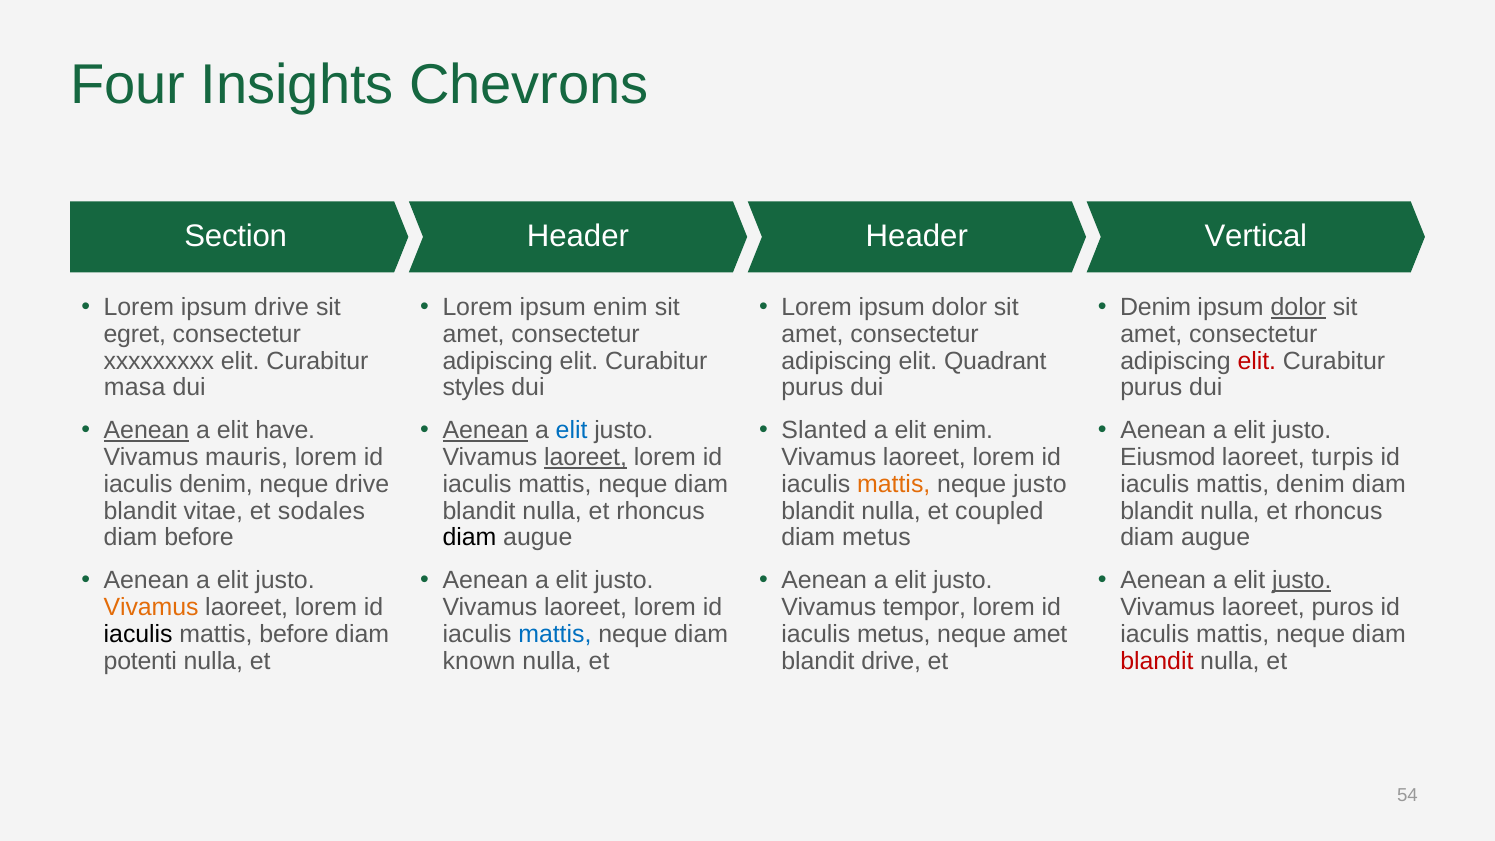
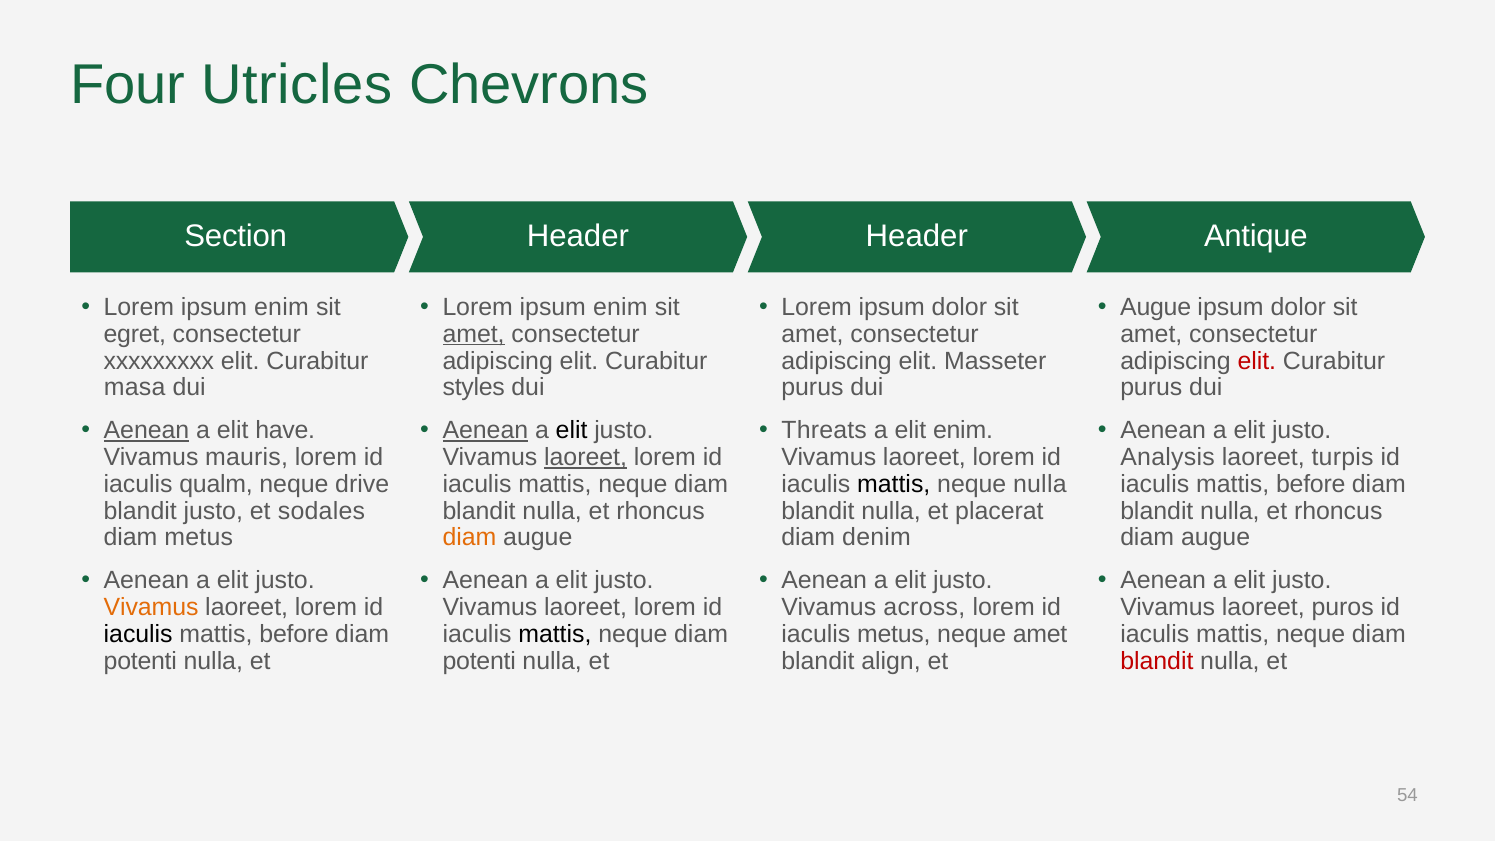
Insights: Insights -> Utricles (297, 85)
Vertical: Vertical -> Antique (1256, 237)
drive: drive -> enim (281, 307)
Denim: Denim -> Augue (1156, 307)
dolor underline: present -> none (1298, 307)
amet underline: none -> present (474, 334)
Quadrant: Quadrant -> Masseter (995, 361)
elit colour: blue -> black (572, 430)
Slanted: Slanted -> Threats (824, 430)
Eiusmod: Eiusmod -> Analysis (1168, 457)
iaculis denim: denim -> qualm (216, 484)
mattis colour: orange -> black (894, 484)
neque justo: justo -> nulla (1040, 484)
denim: denim -> before (1311, 484)
blandit vitae: vitae -> justo (213, 511)
coupled: coupled -> placerat (999, 511)
diam before: before -> metus (199, 538)
diam colour: black -> orange (469, 538)
diam metus: metus -> denim (877, 538)
justo underline: present -> none (1302, 580)
tempor: tempor -> across (924, 607)
mattis colour: blue -> black (555, 634)
known: known -> potenti (479, 661)
blandit drive: drive -> align (891, 661)
